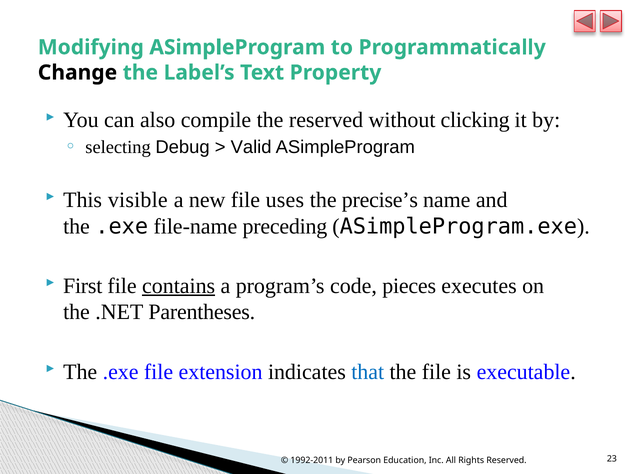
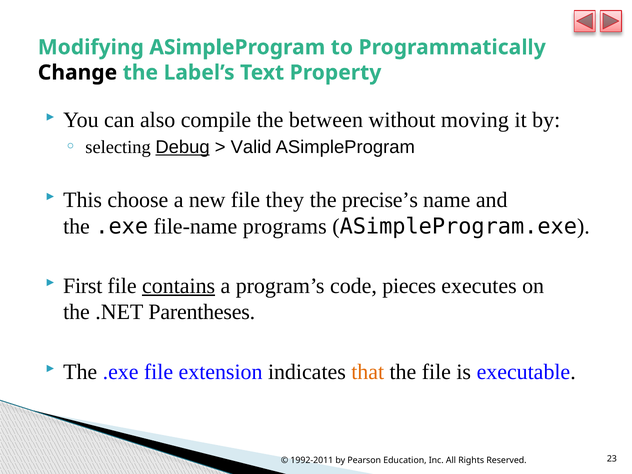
the reserved: reserved -> between (326, 120)
clicking: clicking -> moving (475, 120)
Debug underline: none -> present (183, 147)
visible: visible -> choose (138, 200)
uses: uses -> they (285, 200)
preceding: preceding -> programs (285, 226)
that colour: blue -> orange (368, 372)
